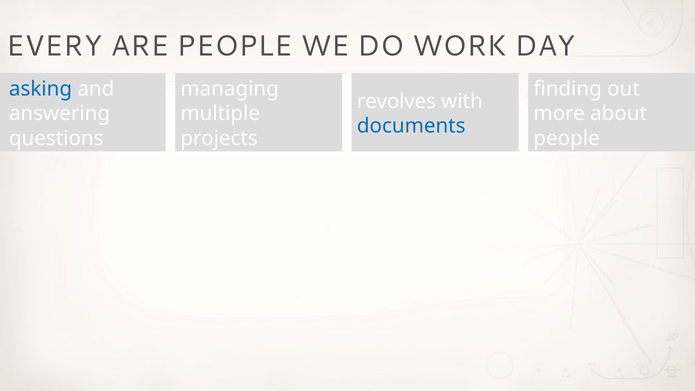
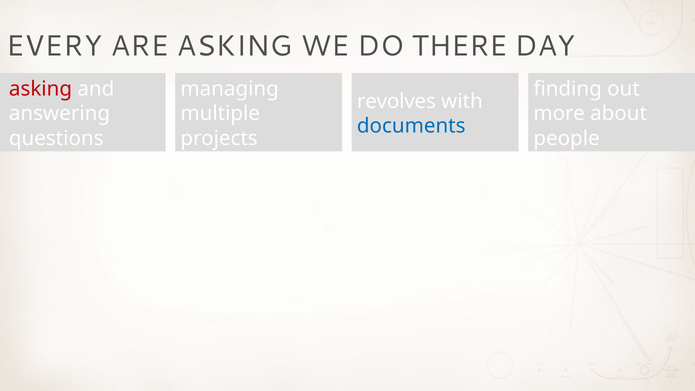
ARE PEOPLE: PEOPLE -> ASKING (235, 46)
WORK: WORK -> THERE (460, 46)
asking colour: blue -> red (41, 89)
